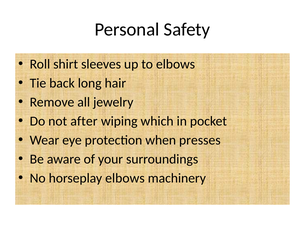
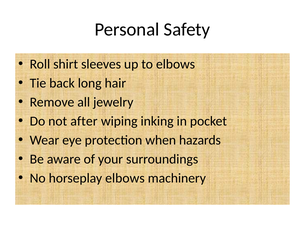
which: which -> inking (157, 121)
presses: presses -> hazards (200, 140)
